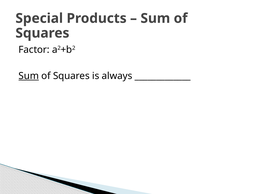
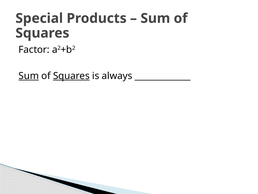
Squares underline: none -> present (71, 76)
